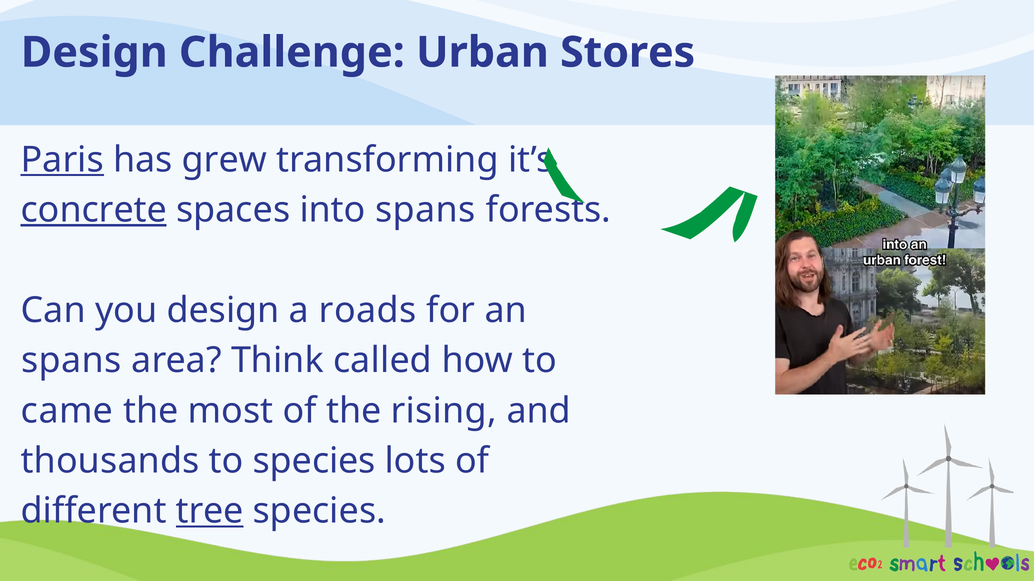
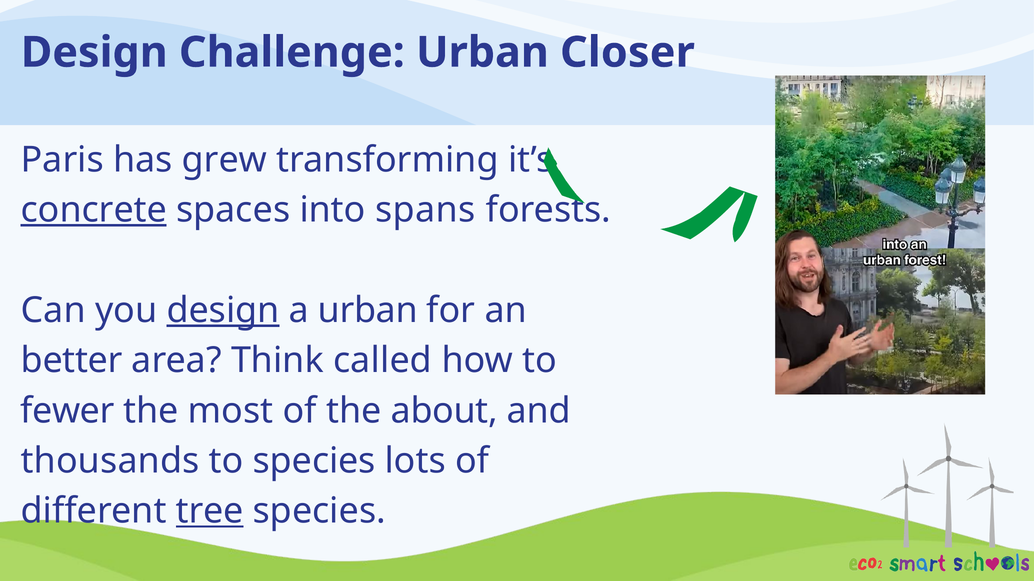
Stores: Stores -> Closer (627, 53)
Paris underline: present -> none (62, 160)
design underline: none -> present (223, 311)
a roads: roads -> urban (368, 311)
spans: spans -> better (72, 361)
came: came -> fewer (67, 411)
rising: rising -> about (444, 411)
